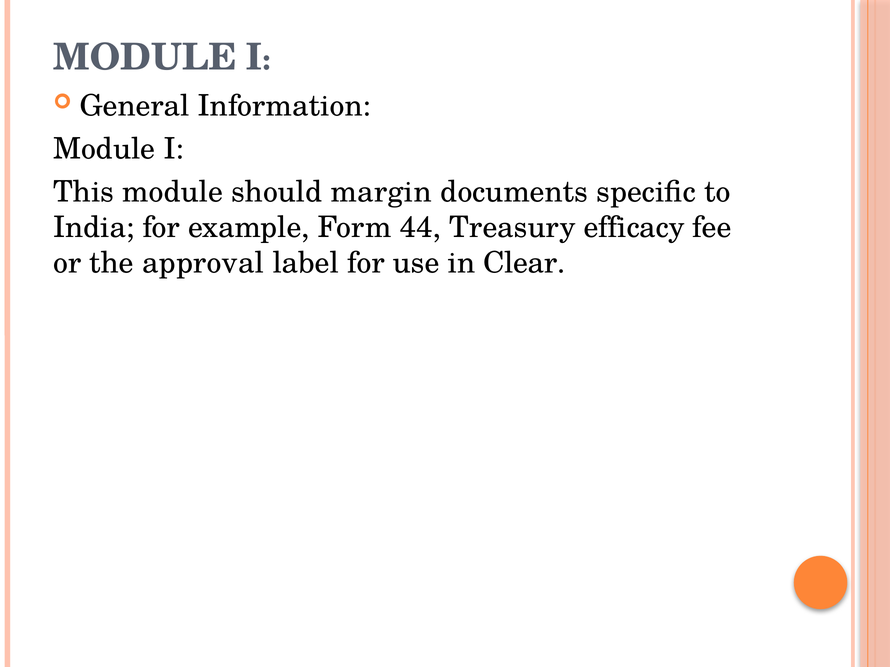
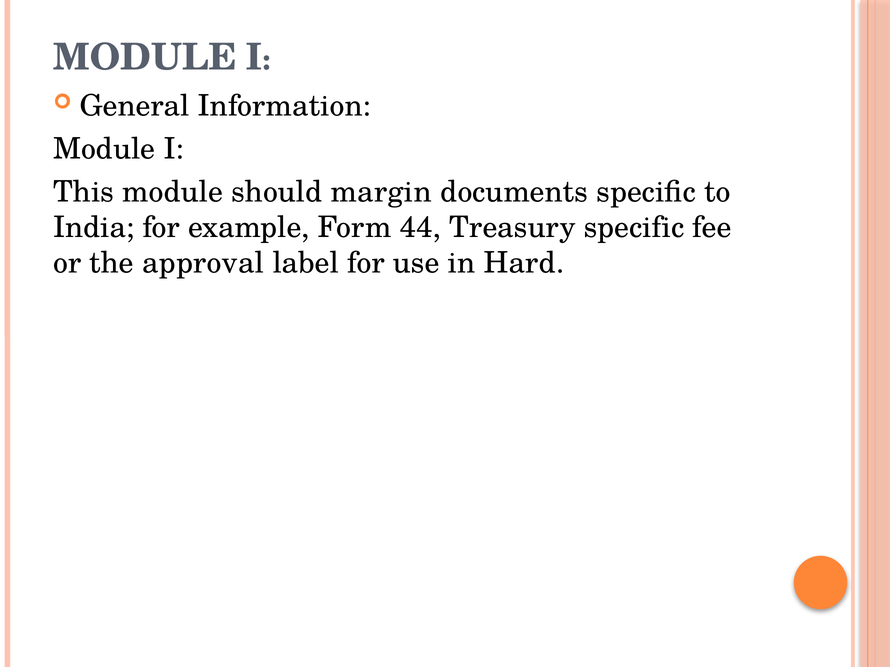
Treasury efficacy: efficacy -> specific (634, 227)
Clear: Clear -> Hard (524, 263)
